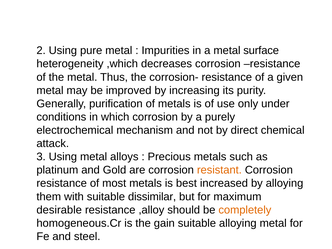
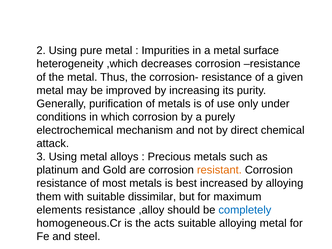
desirable: desirable -> elements (59, 210)
completely colour: orange -> blue (245, 210)
gain: gain -> acts (164, 223)
